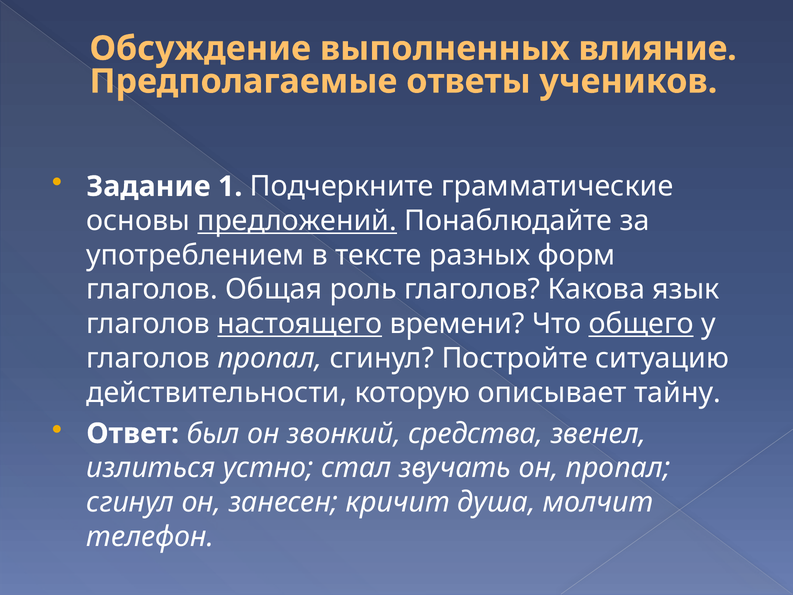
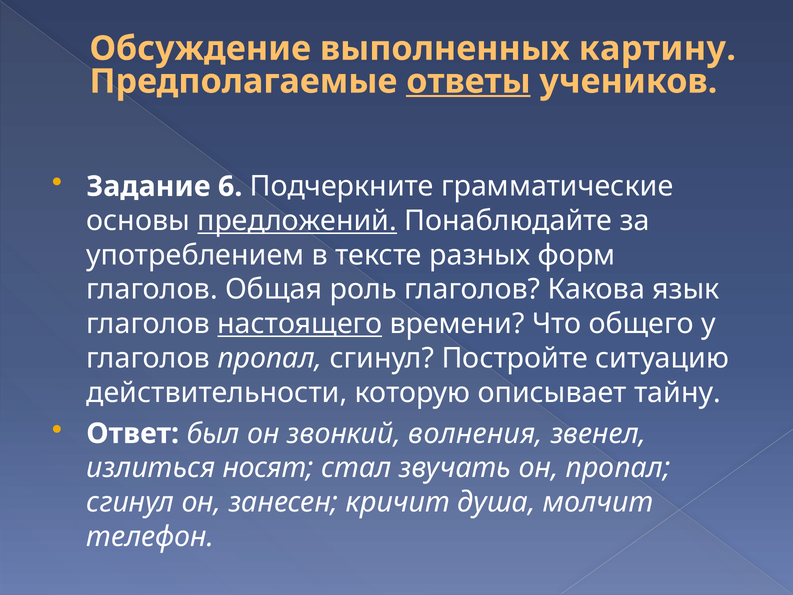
влияние: влияние -> картину (657, 49)
ответы underline: none -> present (468, 81)
1: 1 -> 6 (230, 186)
общего underline: present -> none (641, 324)
средства: средства -> волнения (476, 433)
устно: устно -> носят (268, 468)
